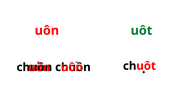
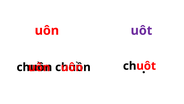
uôt colour: green -> purple (141, 30)
